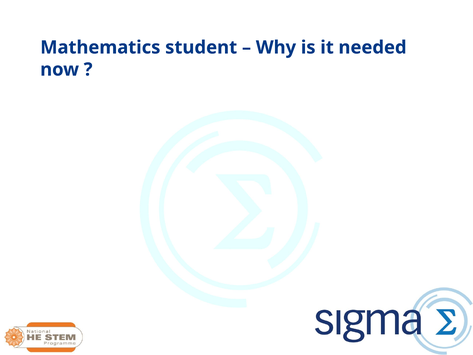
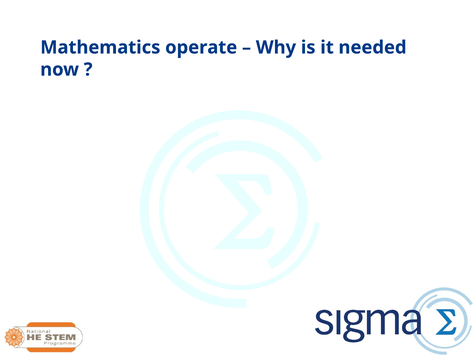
student: student -> operate (201, 47)
